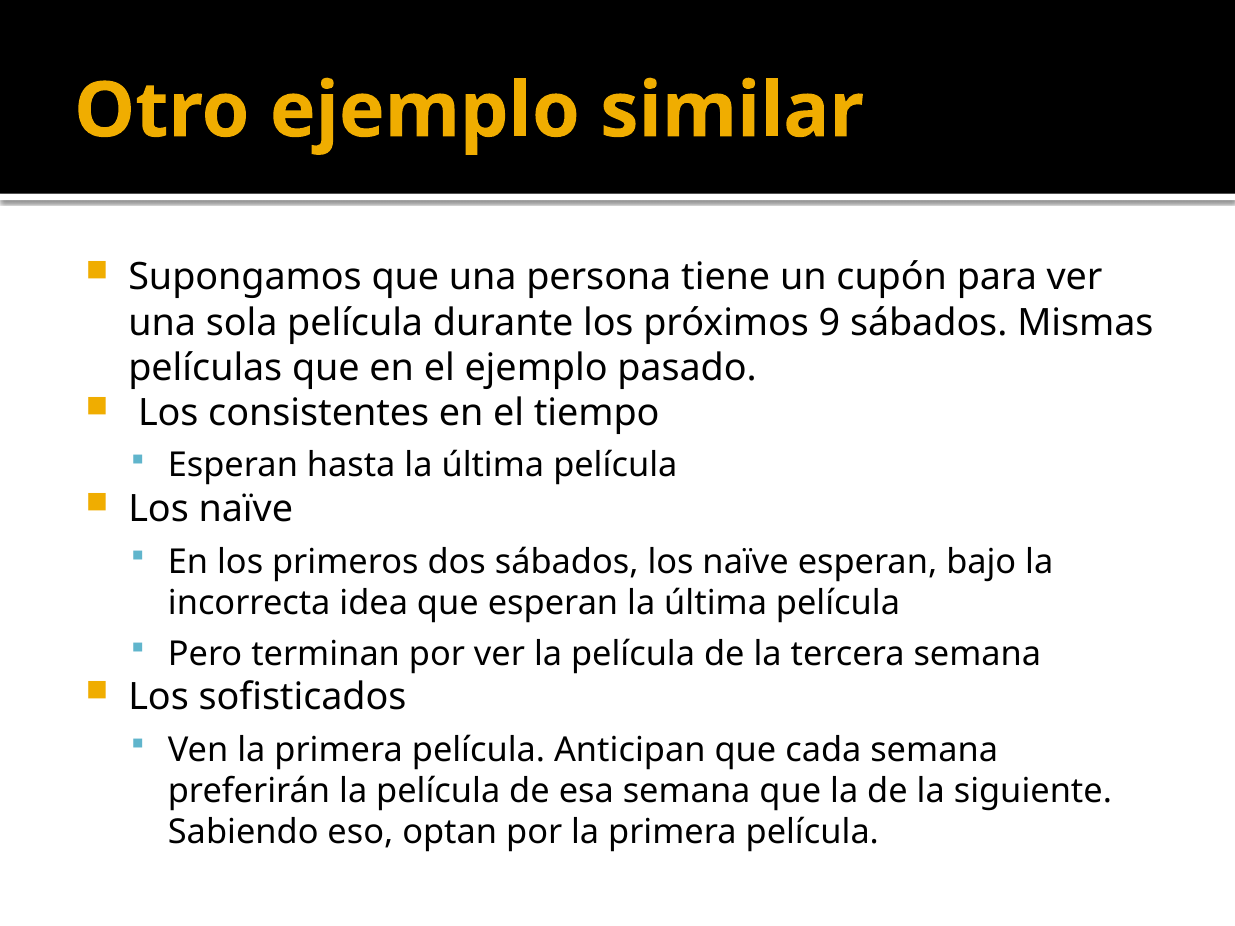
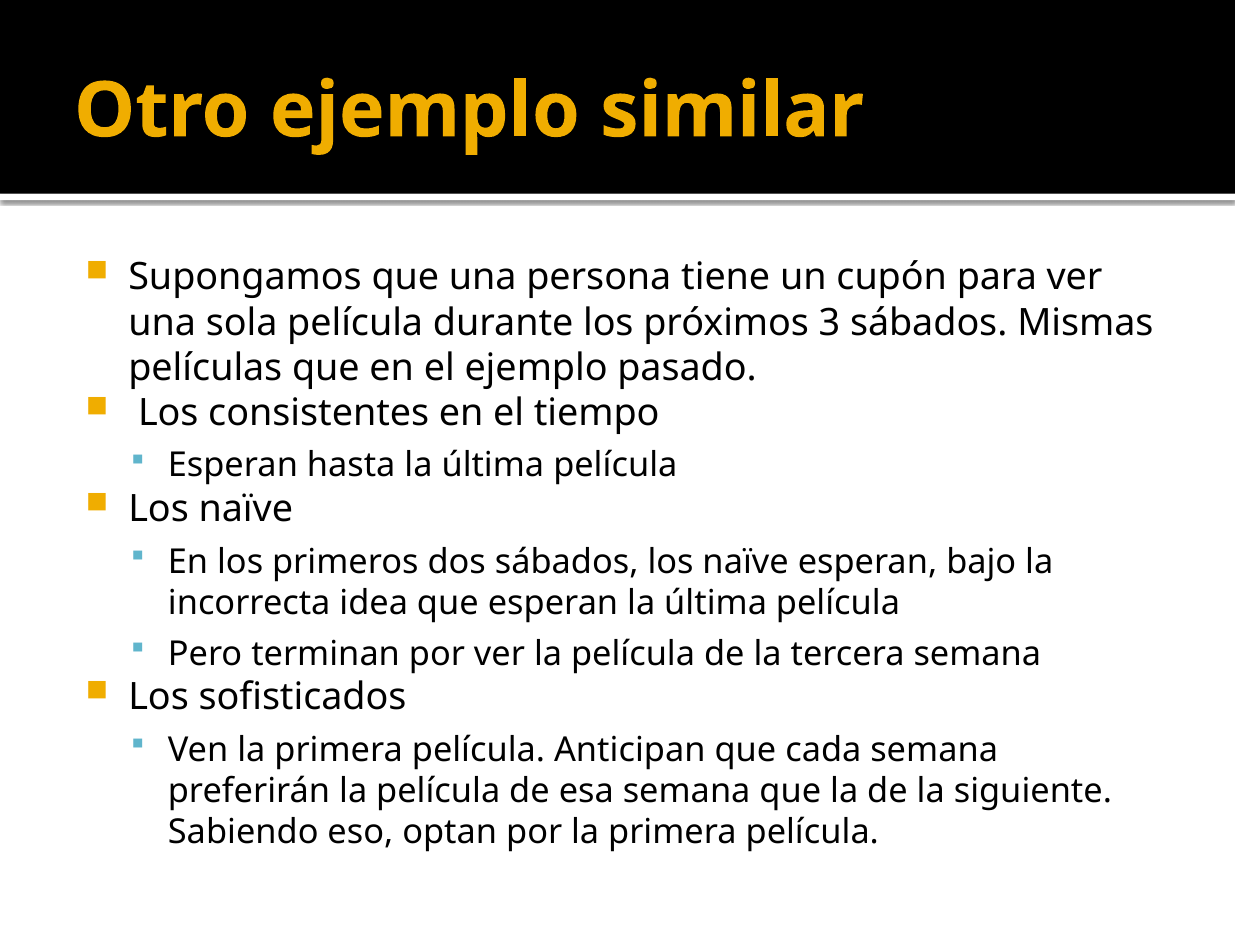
9: 9 -> 3 (829, 323)
